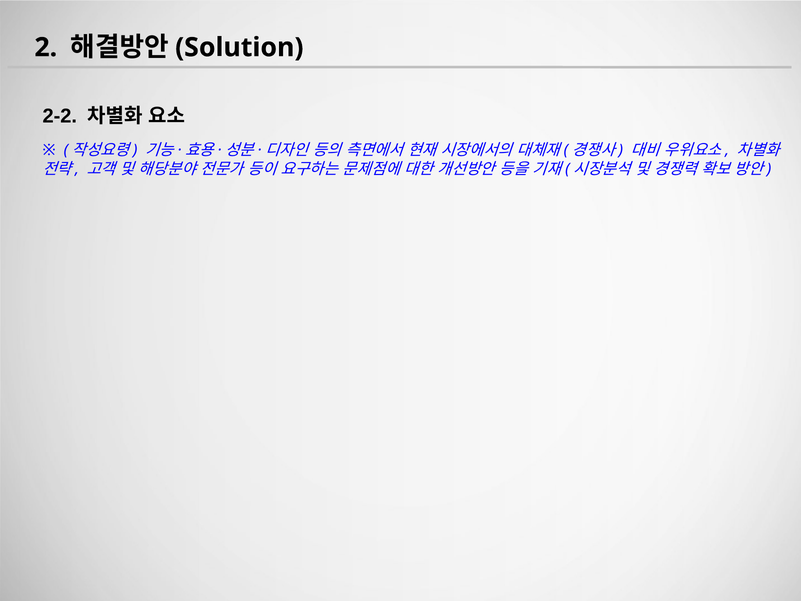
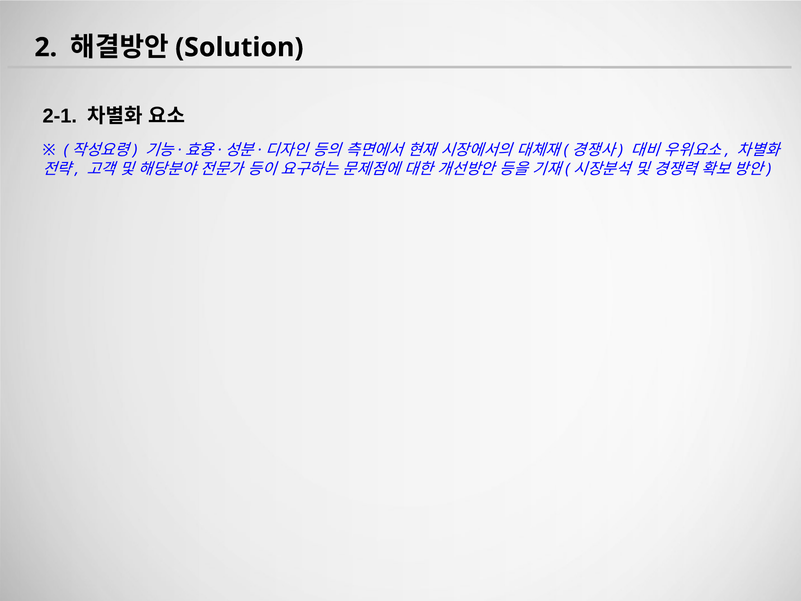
2-2: 2-2 -> 2-1 (60, 116)
